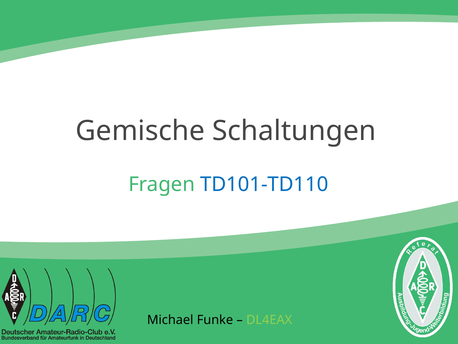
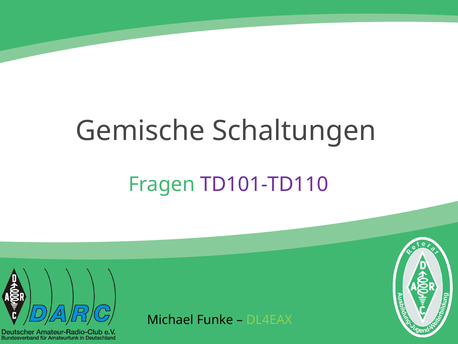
TD101-TD110 colour: blue -> purple (264, 184)
